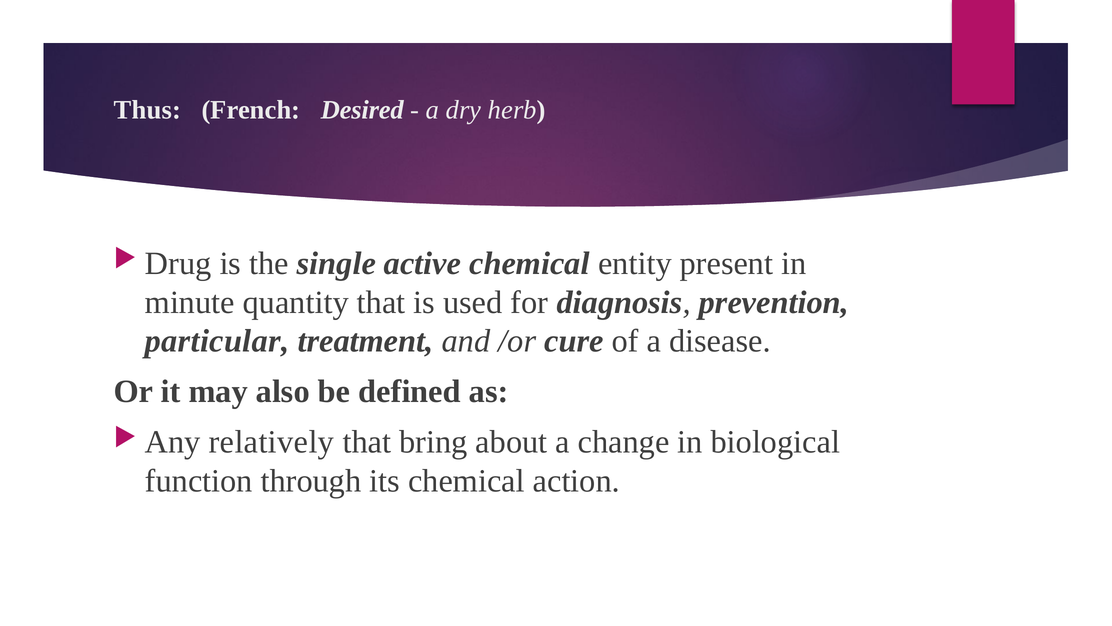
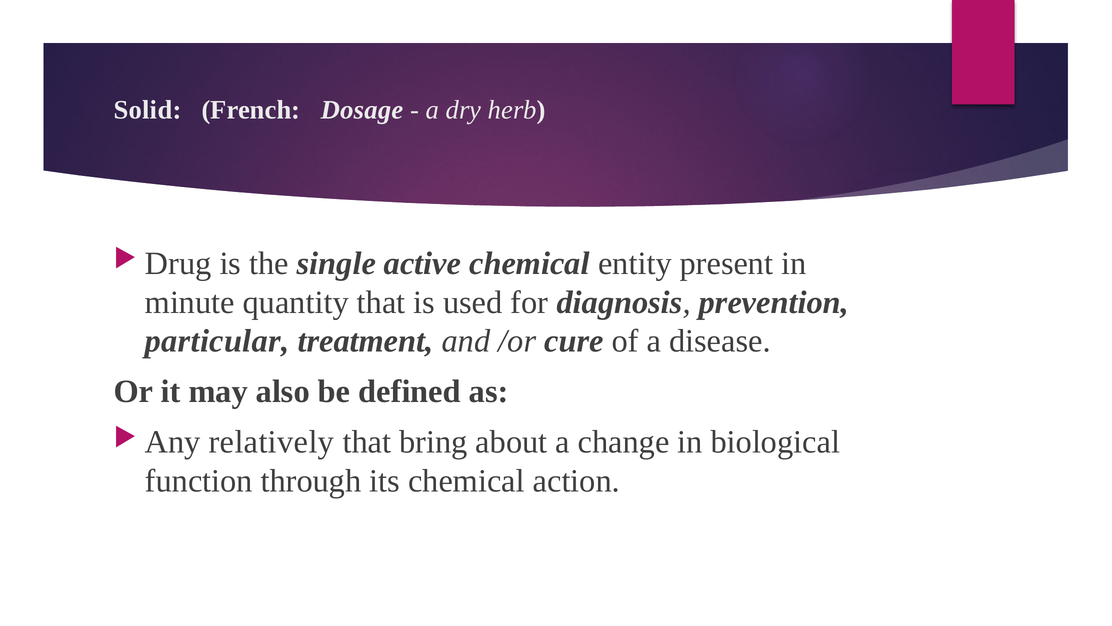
Thus: Thus -> Solid (148, 110)
Desired: Desired -> Dosage (362, 110)
